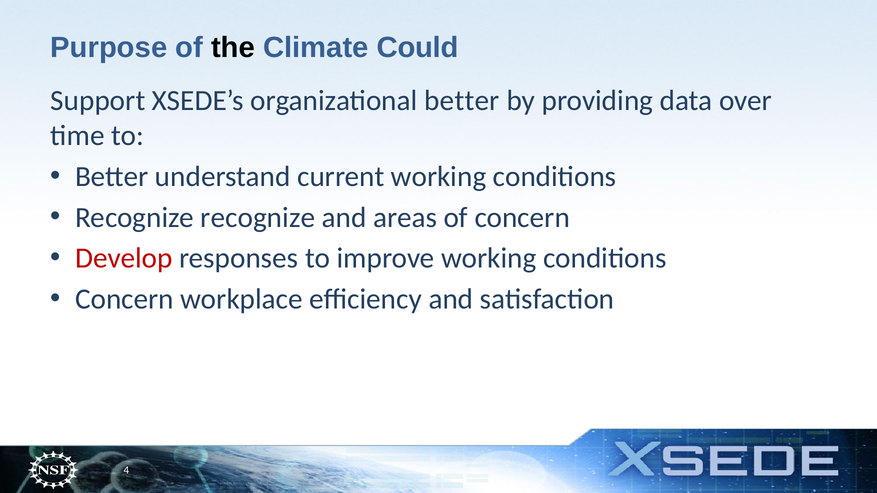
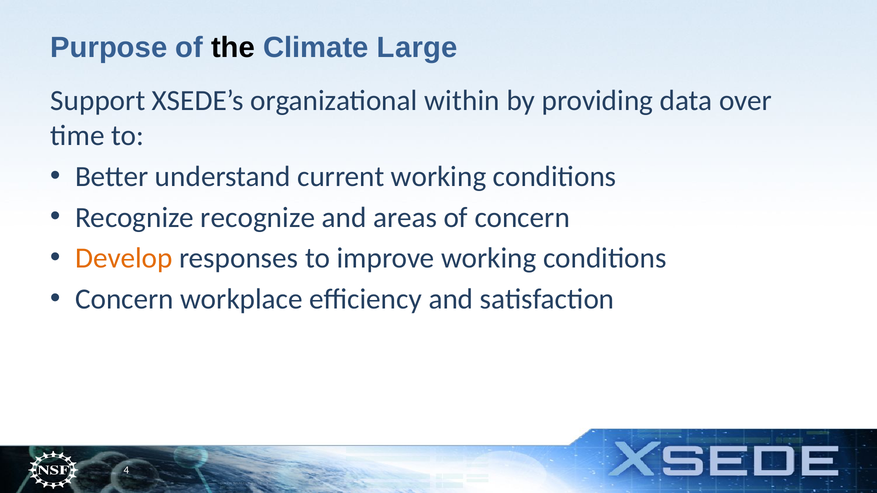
Could: Could -> Large (417, 48)
organizational better: better -> within (462, 101)
Develop colour: red -> orange (124, 258)
